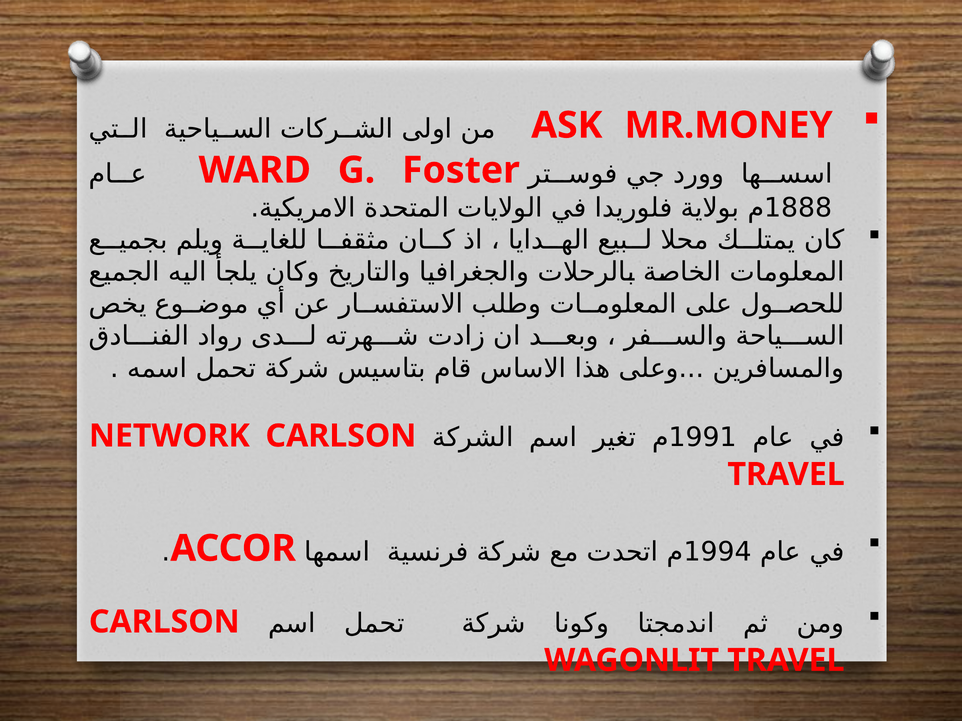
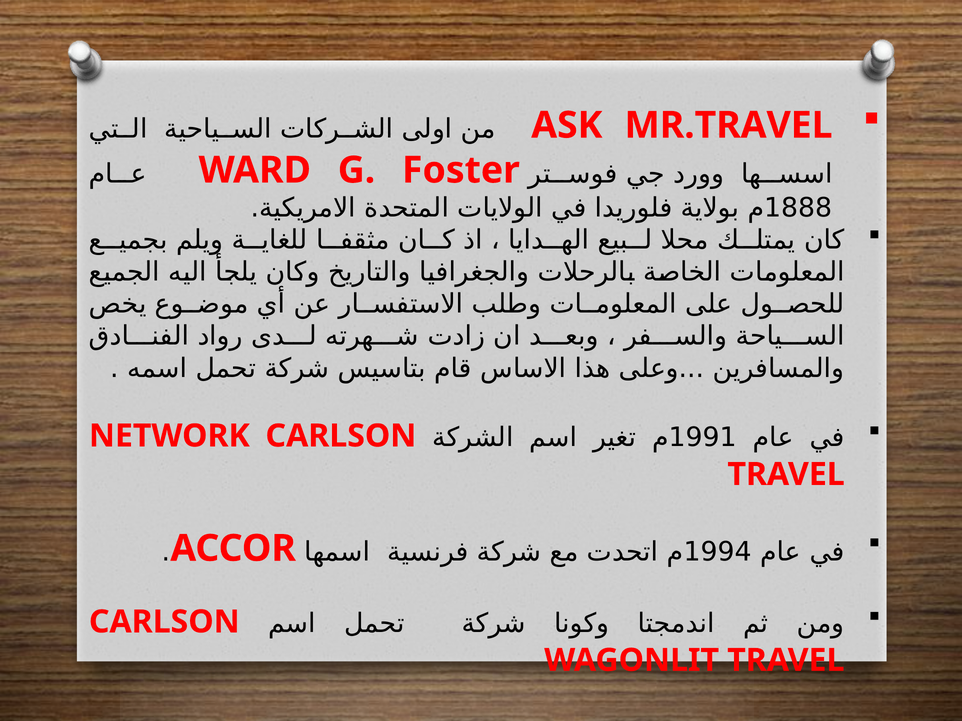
MR.MONEY: MR.MONEY -> MR.TRAVEL (729, 125)
